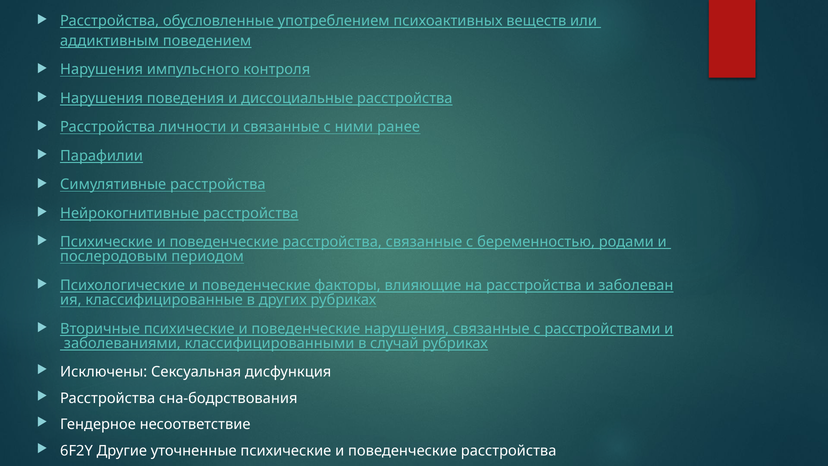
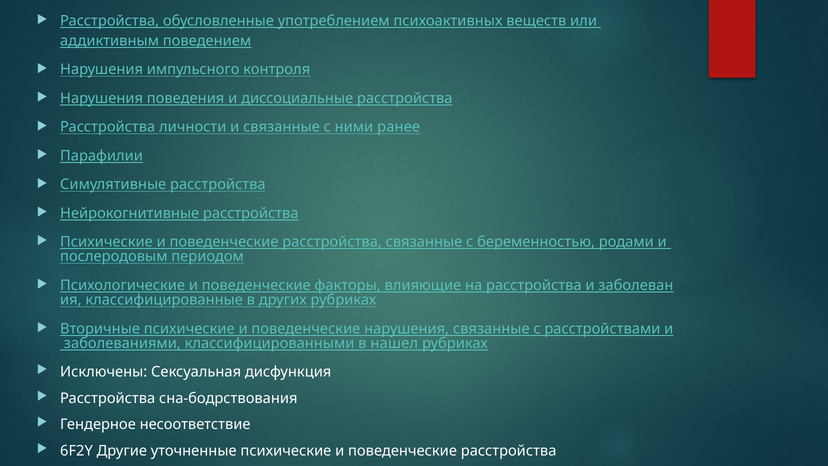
случай: случай -> нашел (394, 343)
